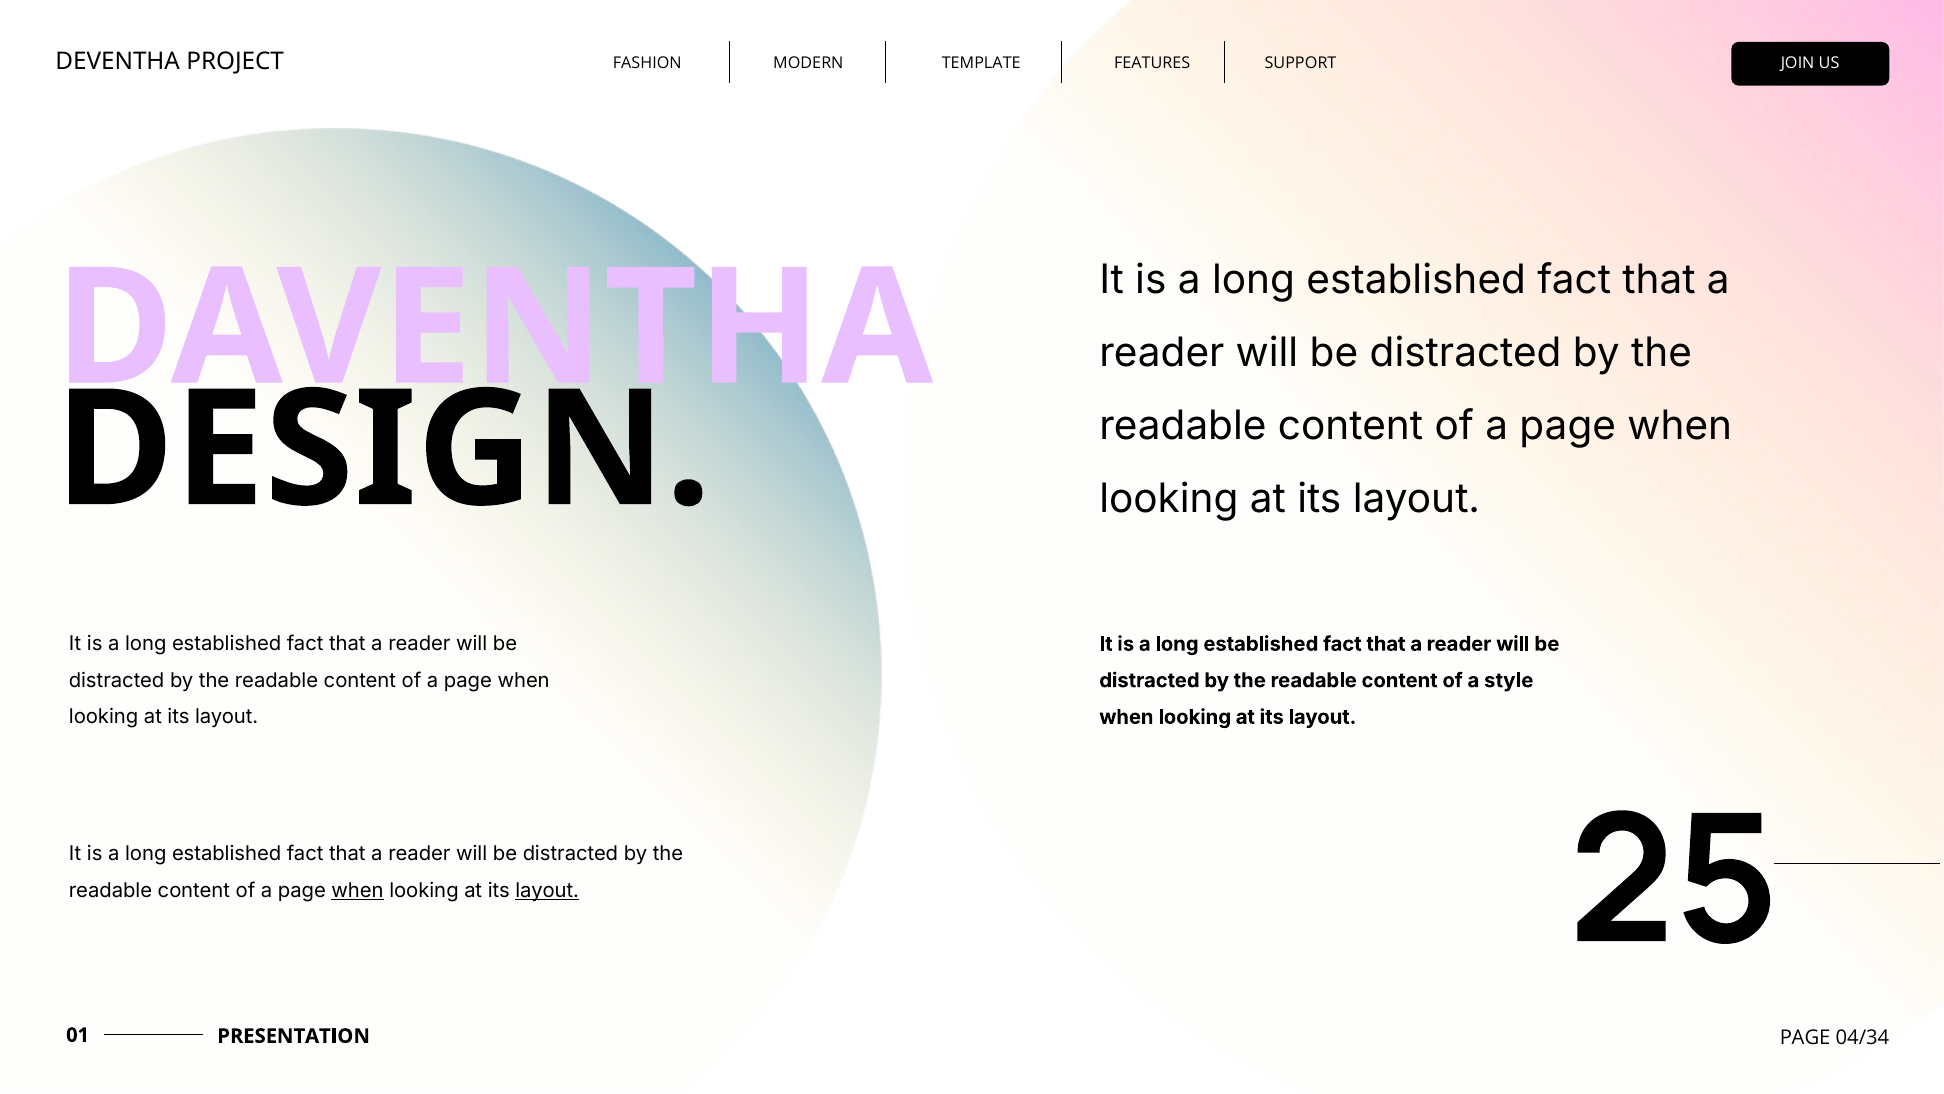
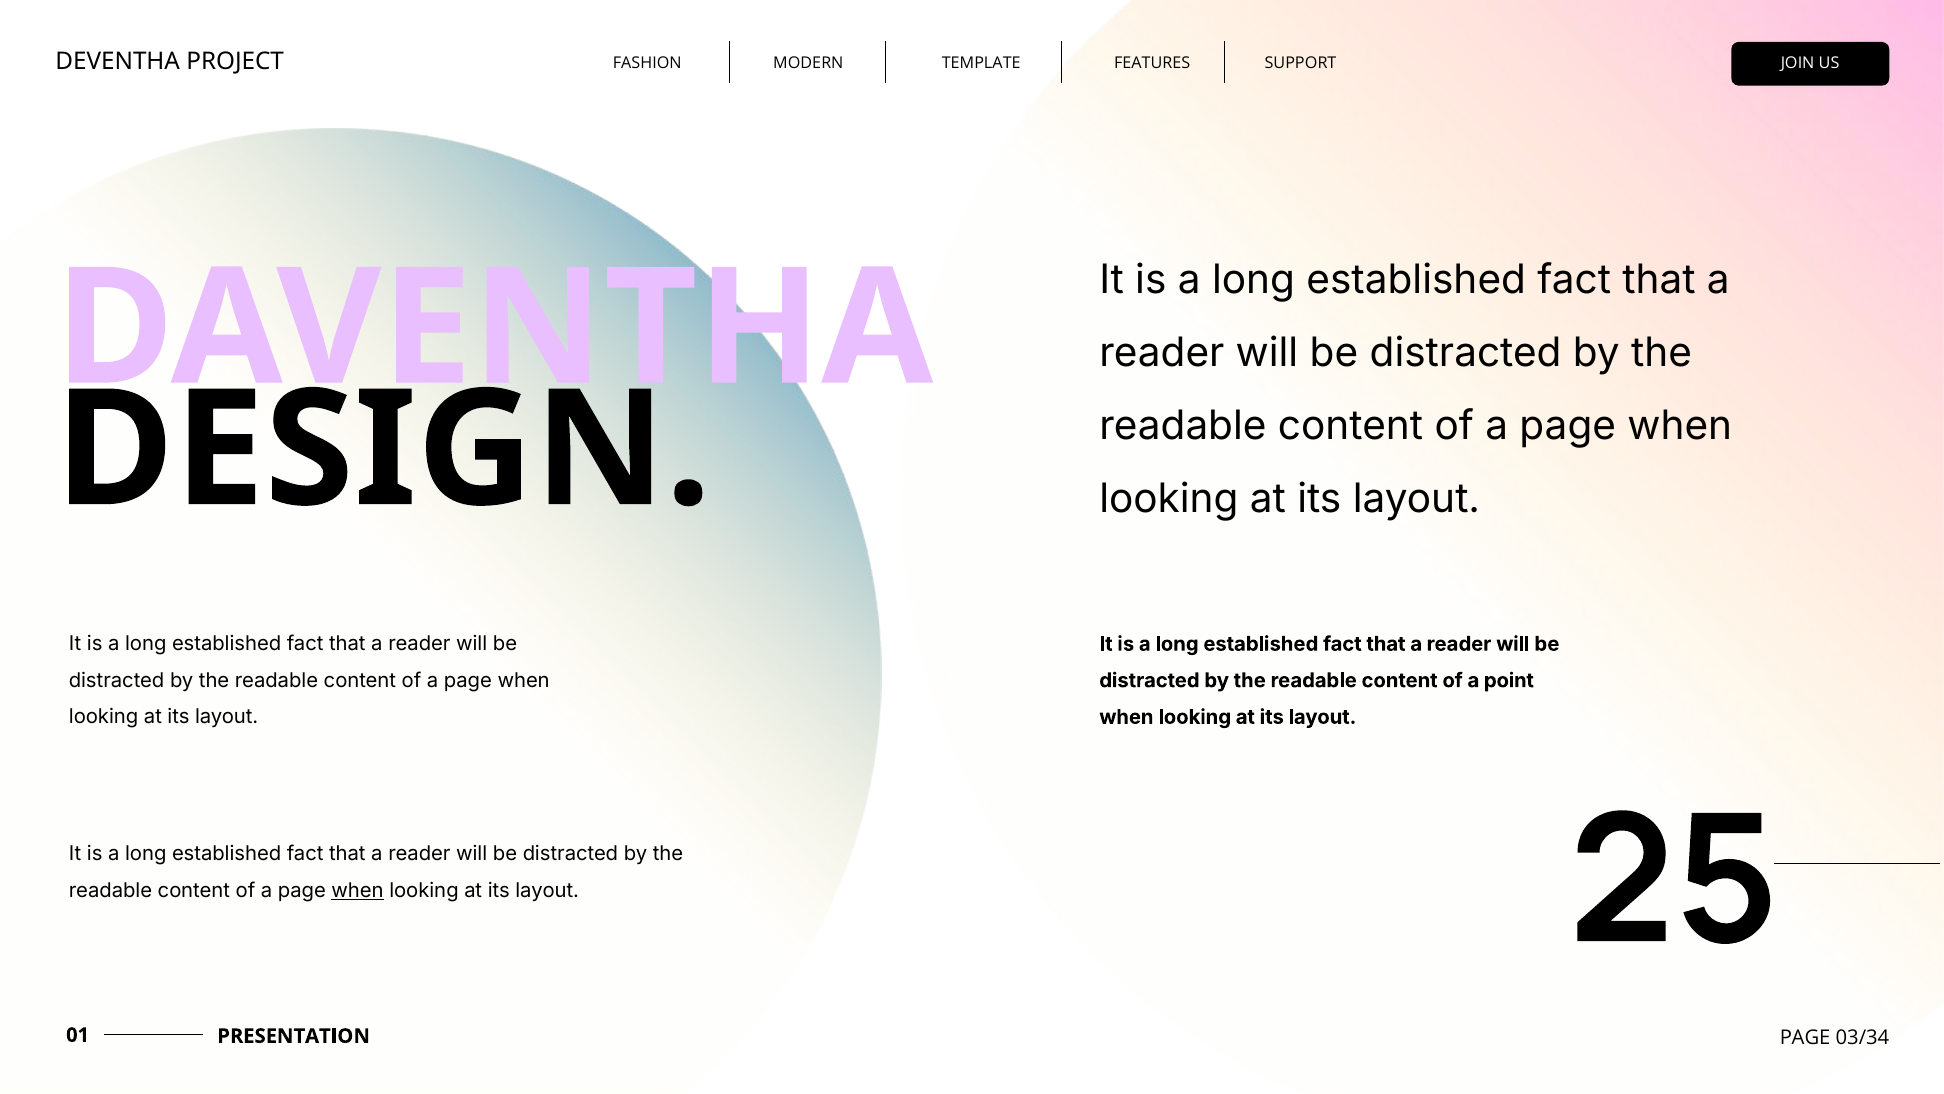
style: style -> point (1509, 680)
layout underline: present -> none (547, 890)
04/34: 04/34 -> 03/34 (1862, 1037)
